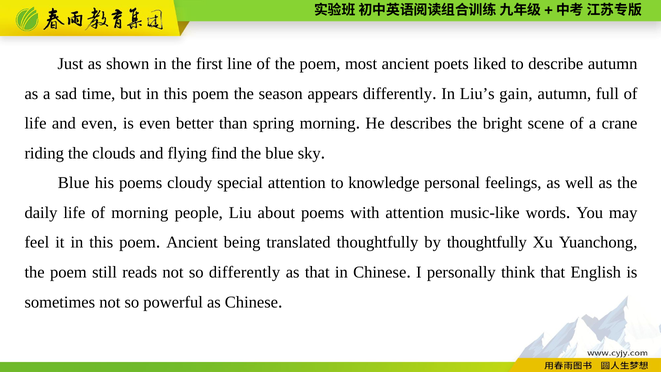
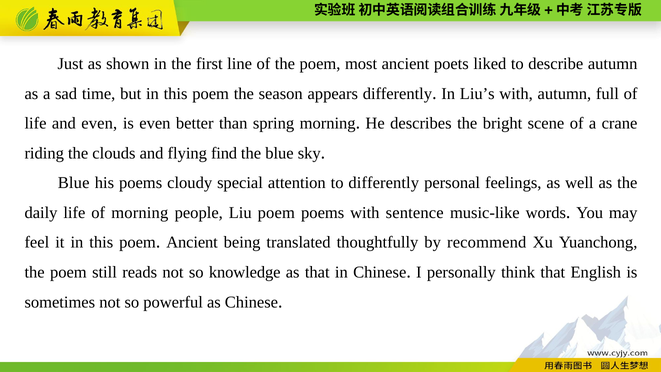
Liu’s gain: gain -> with (516, 94)
to knowledge: knowledge -> differently (384, 183)
Liu about: about -> poem (276, 213)
with attention: attention -> sentence (415, 213)
by thoughtfully: thoughtfully -> recommend (487, 242)
so differently: differently -> knowledge (245, 272)
